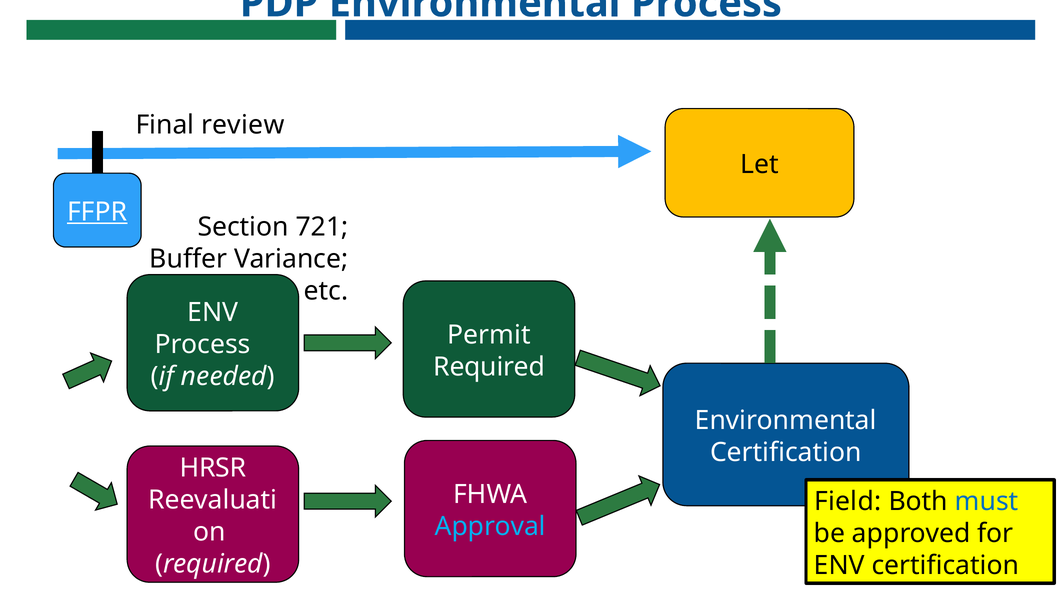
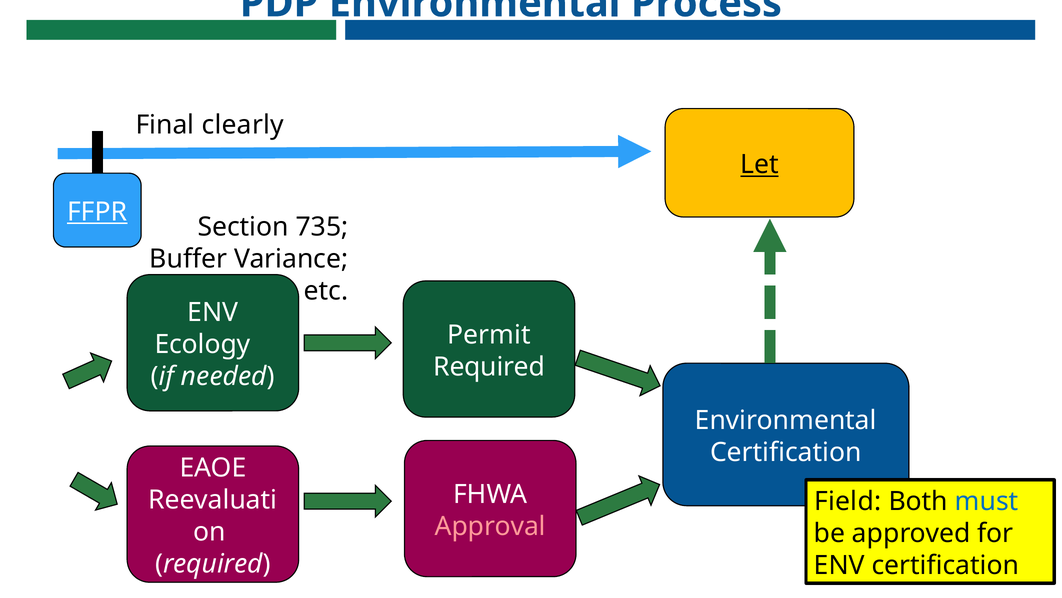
review: review -> clearly (243, 125)
Let underline: none -> present (760, 164)
721: 721 -> 735 (322, 227)
Process: Process -> Ecology (203, 344)
HRSR: HRSR -> EAOE (213, 468)
Approval colour: light blue -> pink (490, 526)
